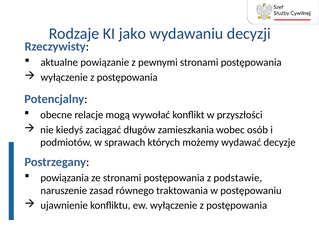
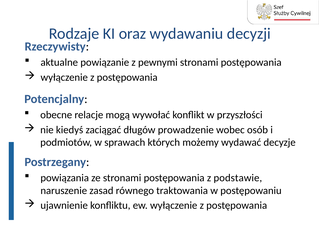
jako: jako -> oraz (132, 34)
zamieszkania: zamieszkania -> prowadzenie (186, 130)
